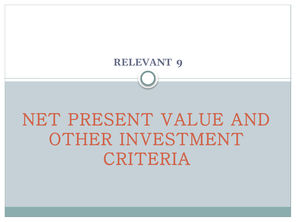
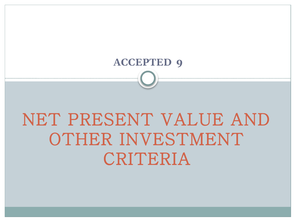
RELEVANT: RELEVANT -> ACCEPTED (142, 62)
